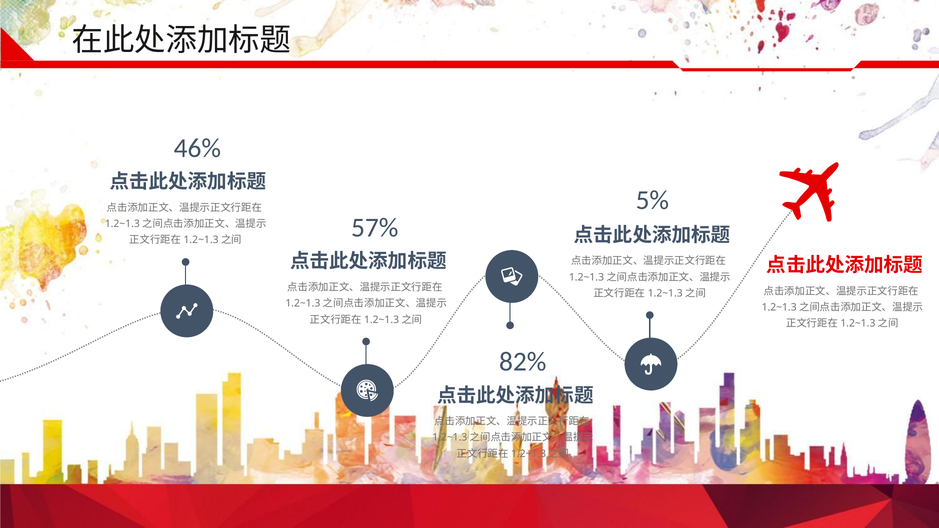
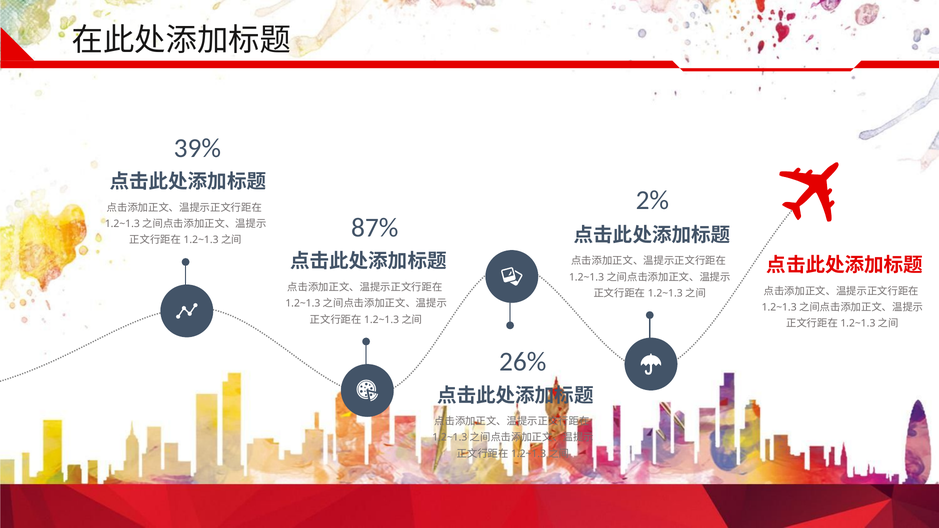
46%: 46% -> 39% (197, 148)
5%: 5% -> 2% (652, 200)
57%: 57% -> 87% (375, 228)
82%: 82% -> 26% (523, 362)
